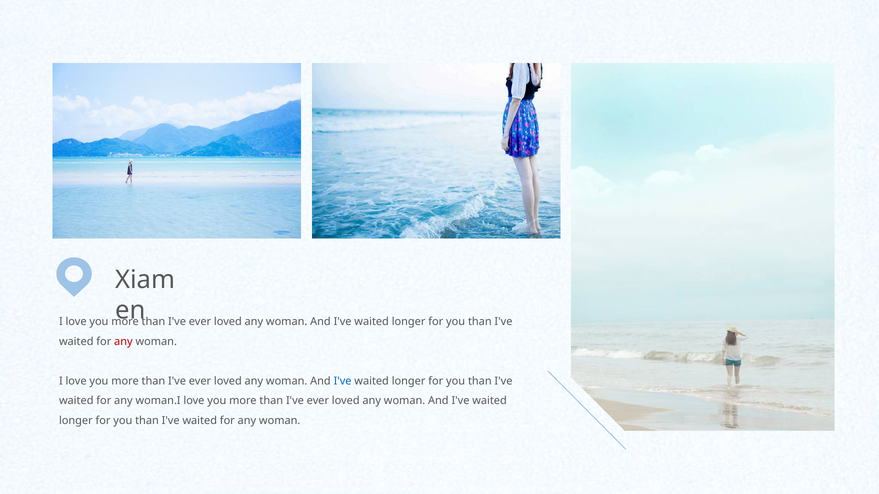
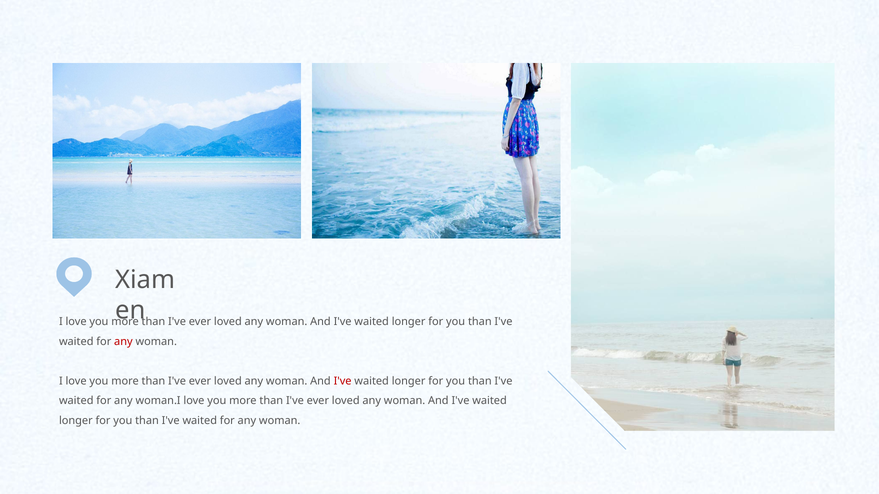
I've colour: blue -> red (343, 381)
